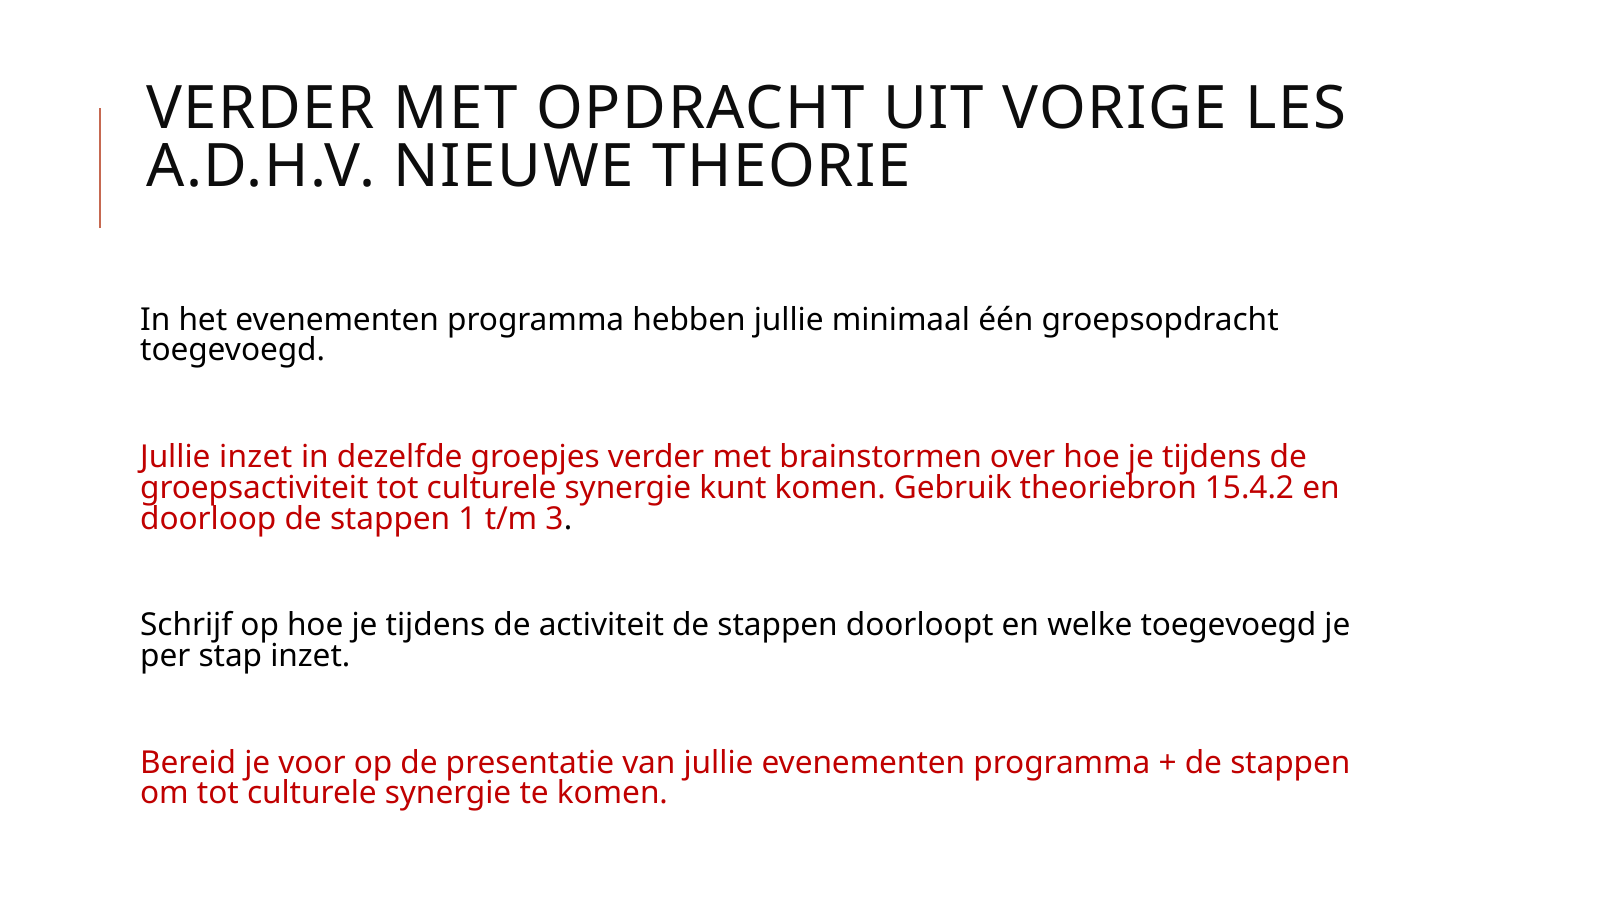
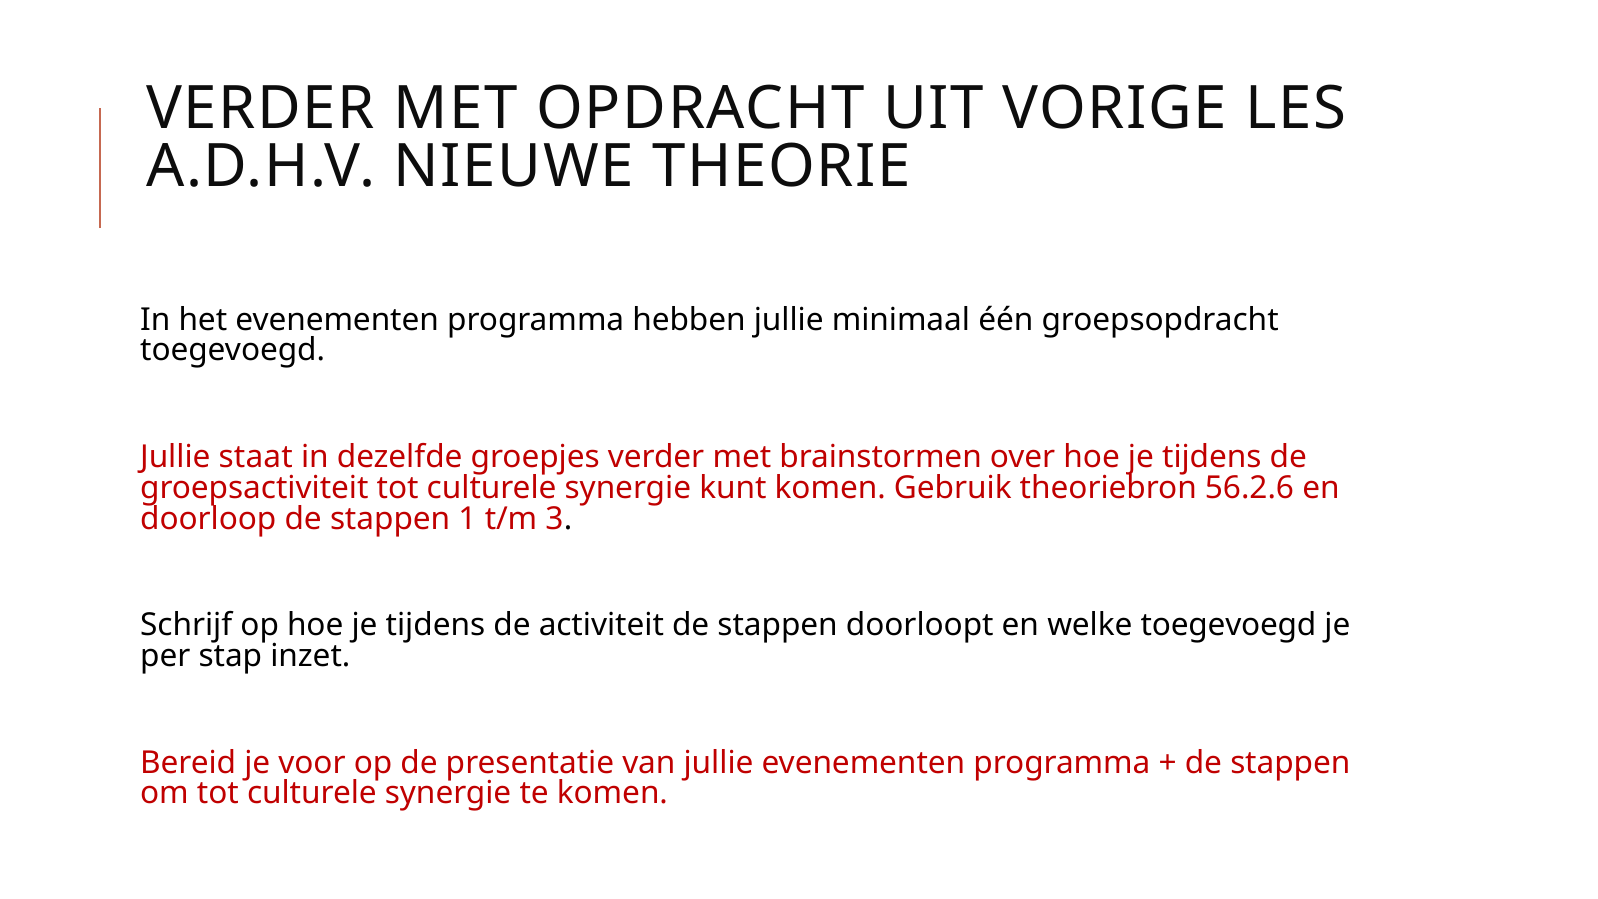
Jullie inzet: inzet -> staat (256, 457)
15.4.2: 15.4.2 -> 56.2.6 (1250, 488)
